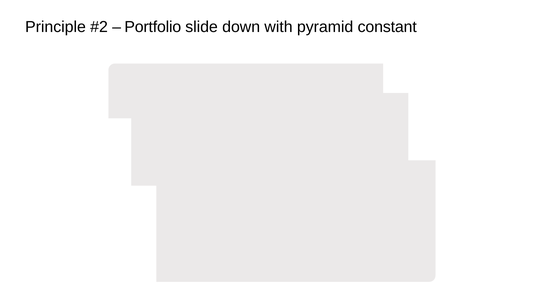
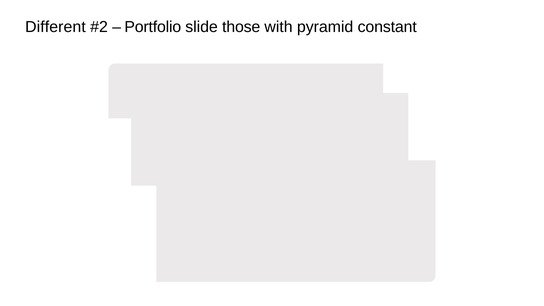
Principle: Principle -> Different (55, 27)
down: down -> those (241, 27)
